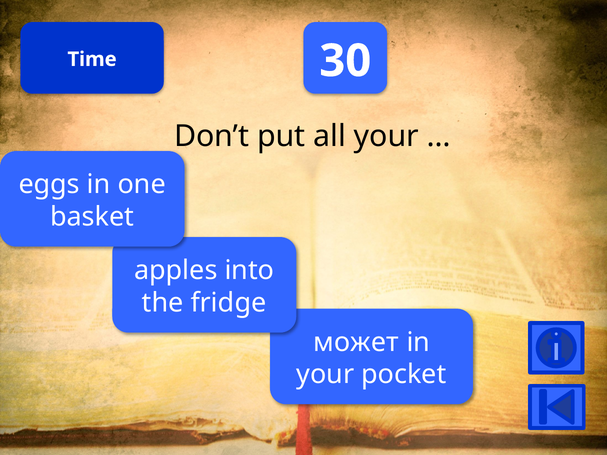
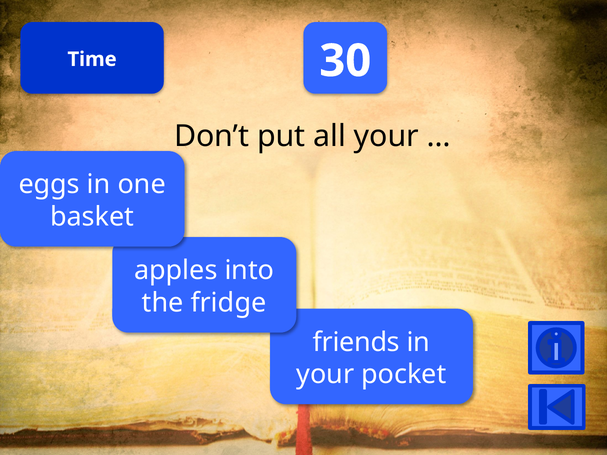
может: может -> friends (356, 342)
